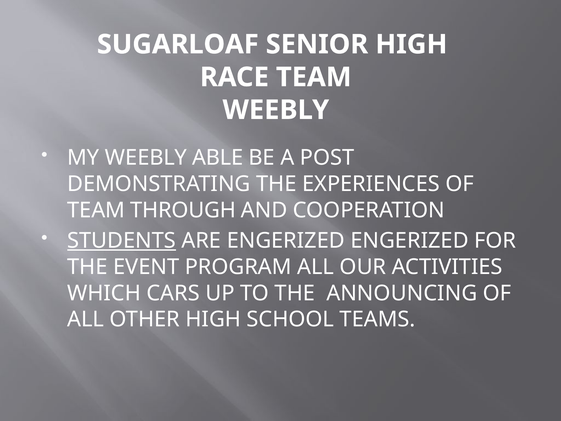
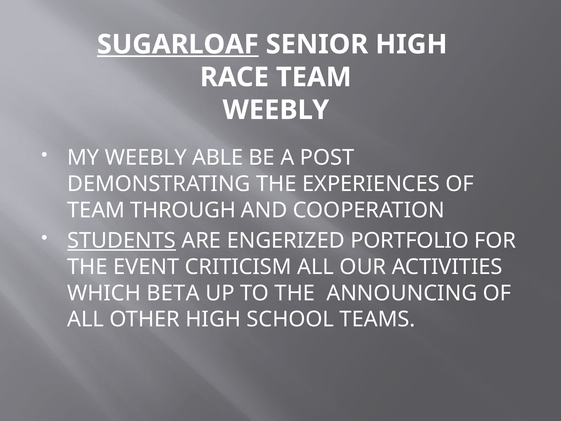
SUGARLOAF underline: none -> present (178, 44)
ENGERIZED ENGERIZED: ENGERIZED -> PORTFOLIO (410, 241)
PROGRAM: PROGRAM -> CRITICISM (238, 267)
CARS: CARS -> BETA (173, 293)
